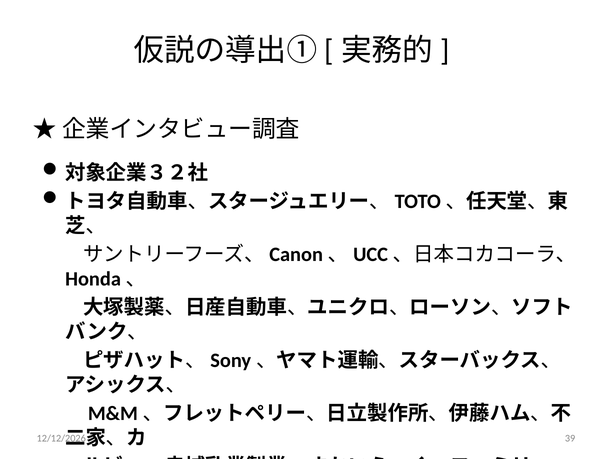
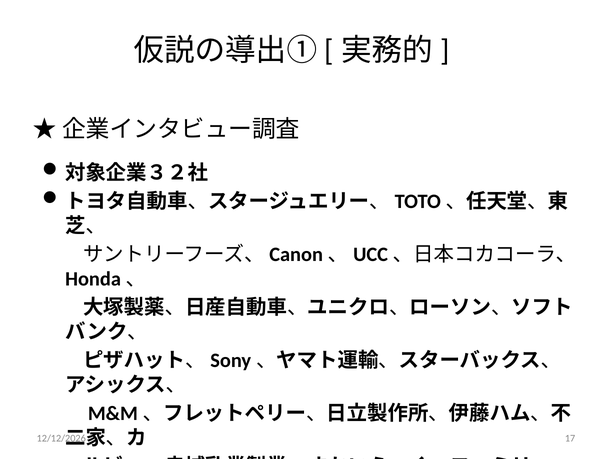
39: 39 -> 17 (570, 438)
